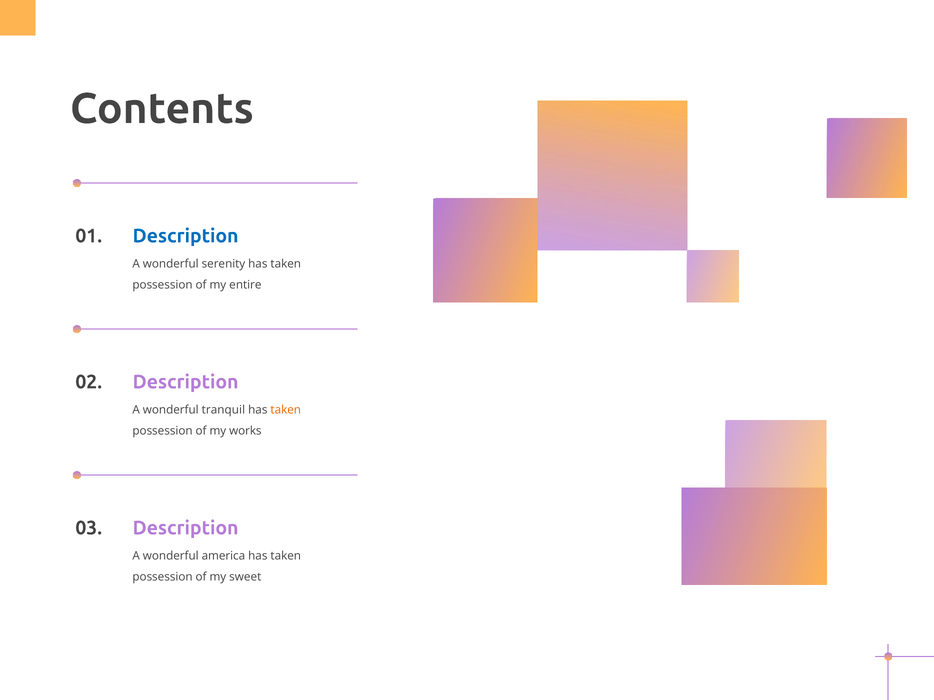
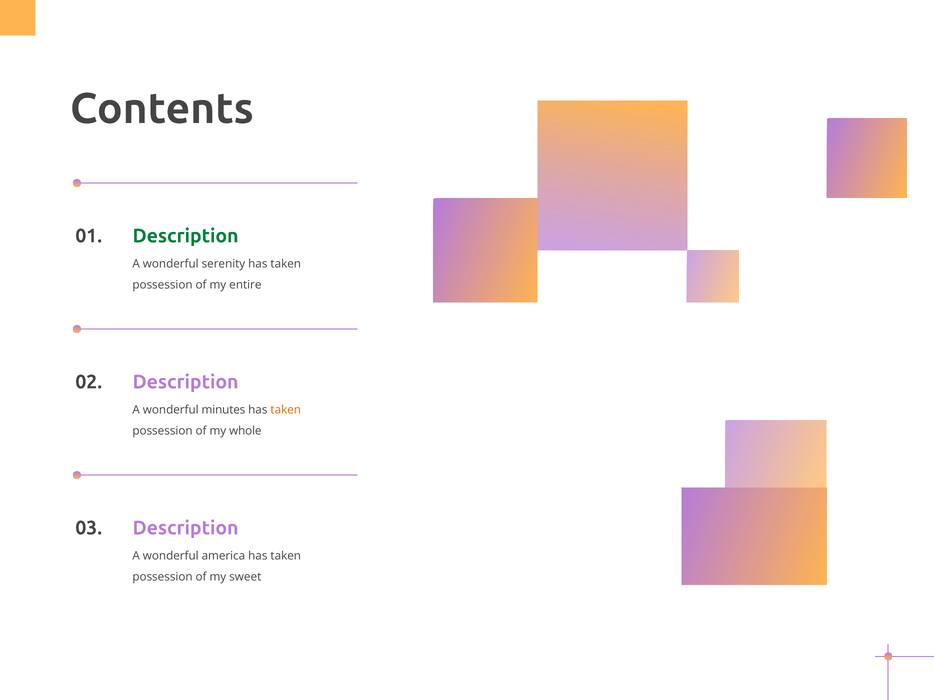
Description colour: blue -> green (186, 236)
tranquil: tranquil -> minutes (223, 410)
works: works -> whole (245, 431)
